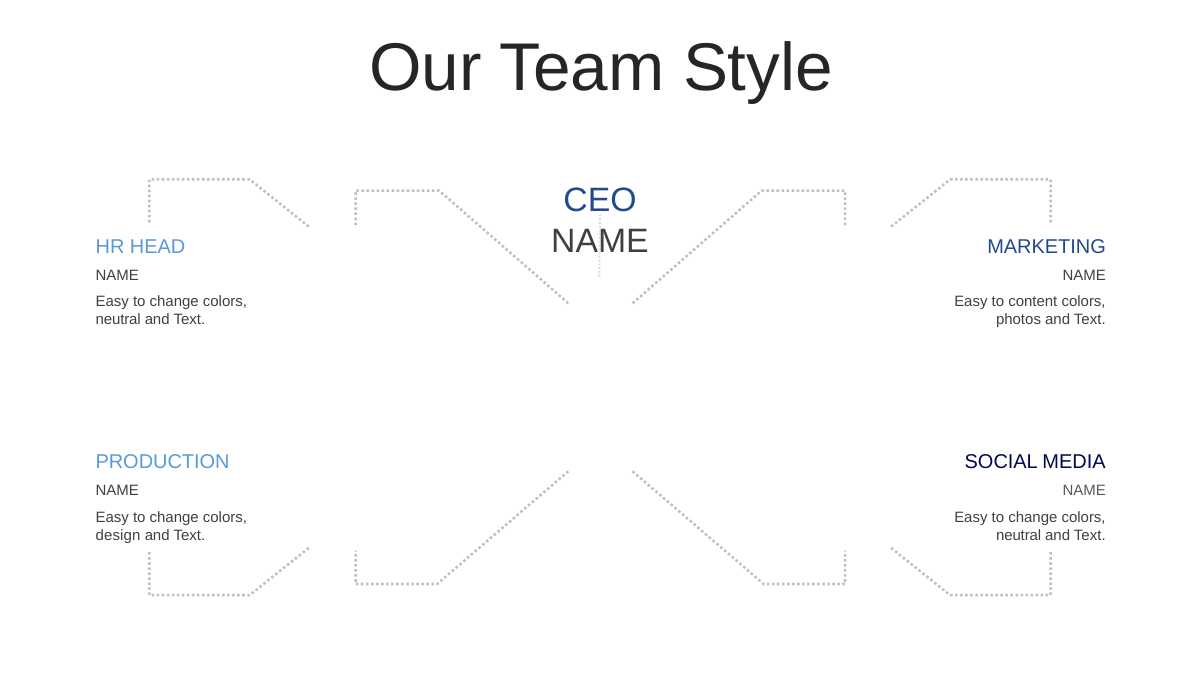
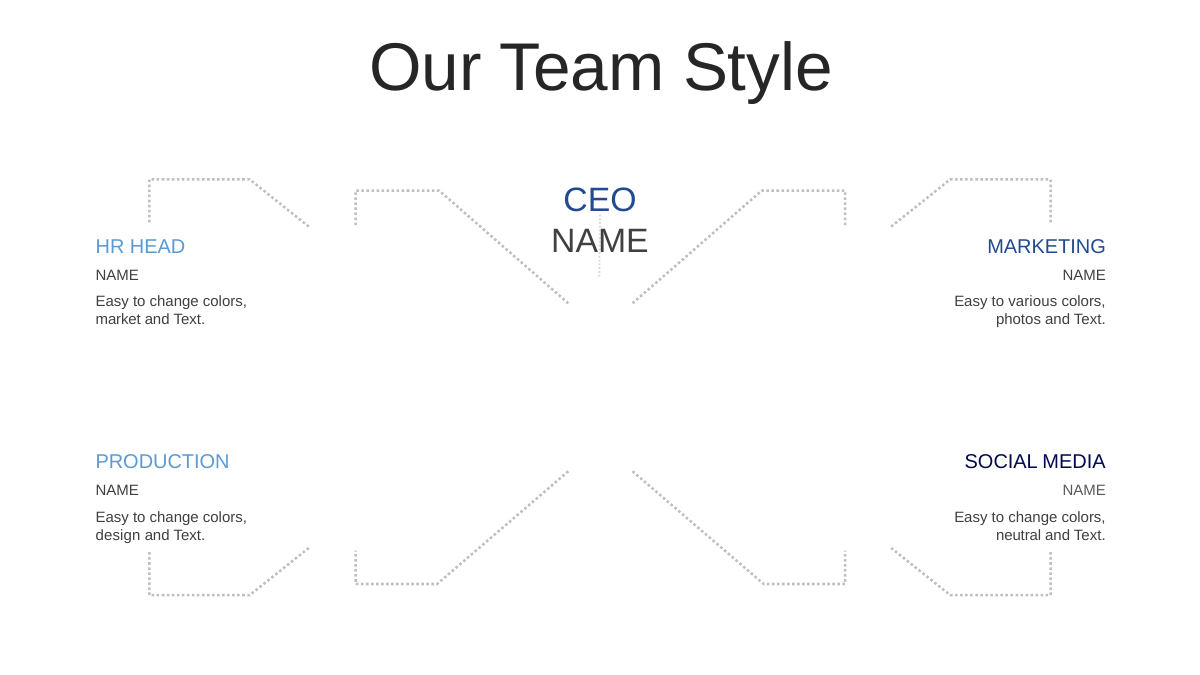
content: content -> various (1033, 302)
neutral: neutral -> market (118, 320)
